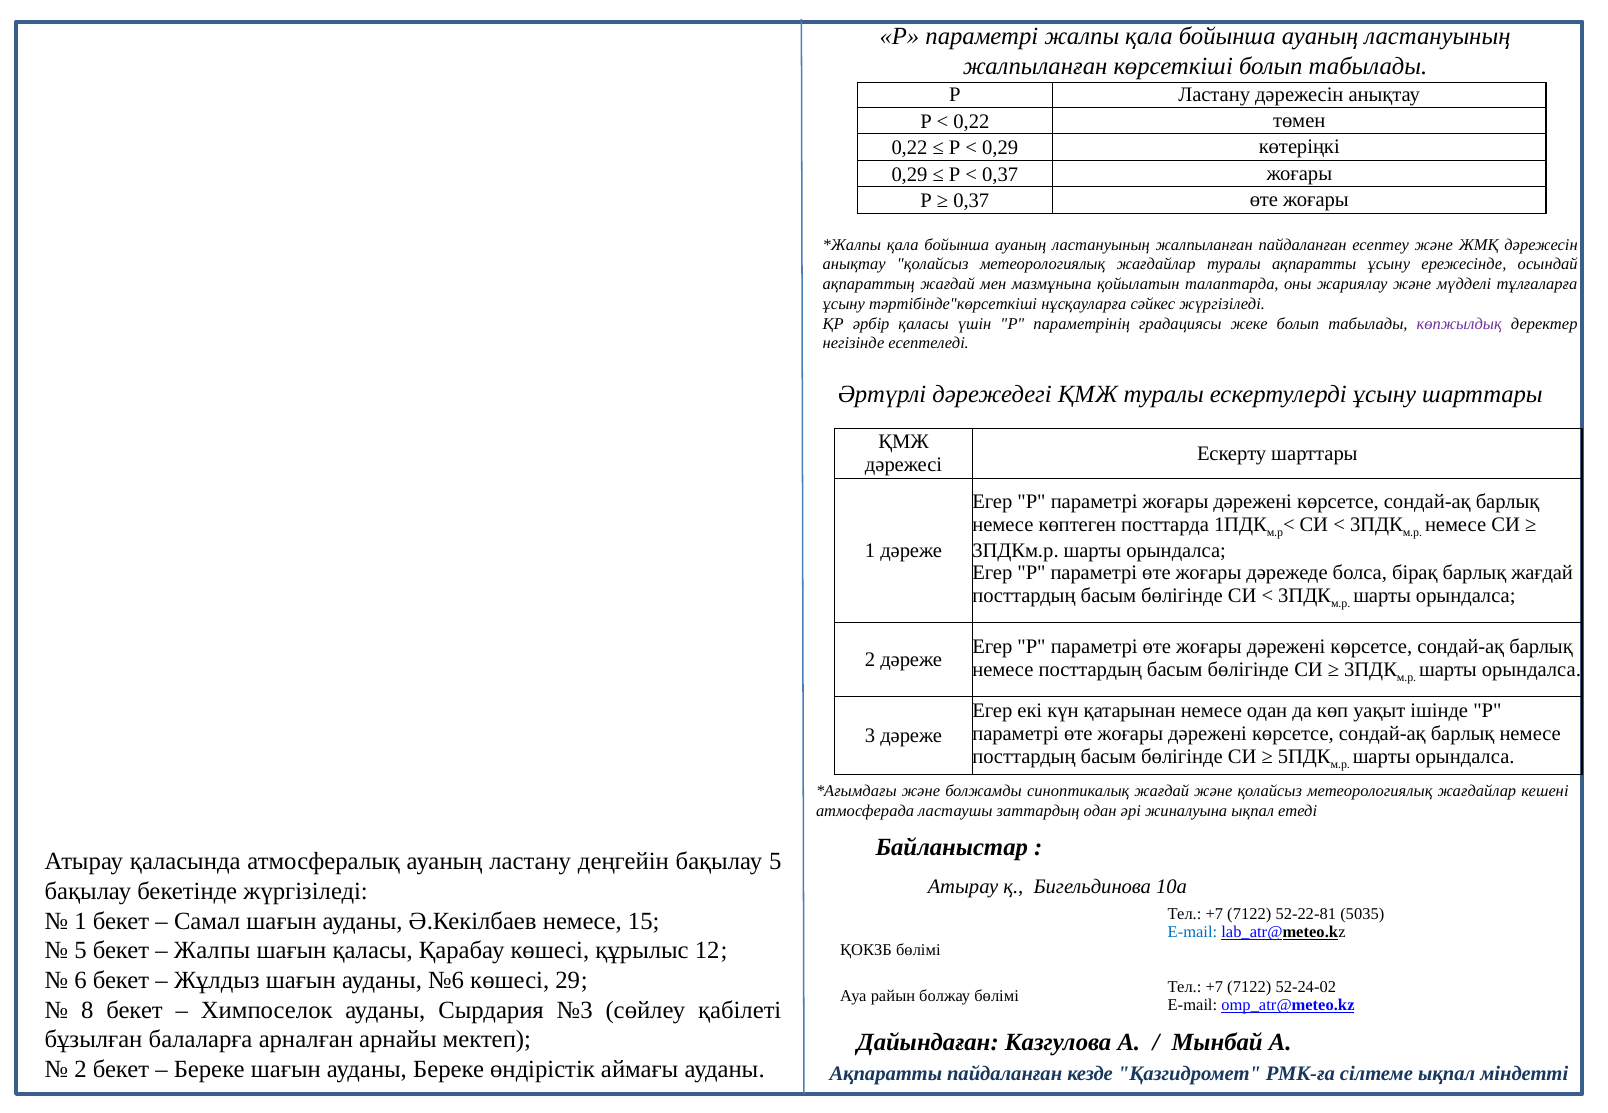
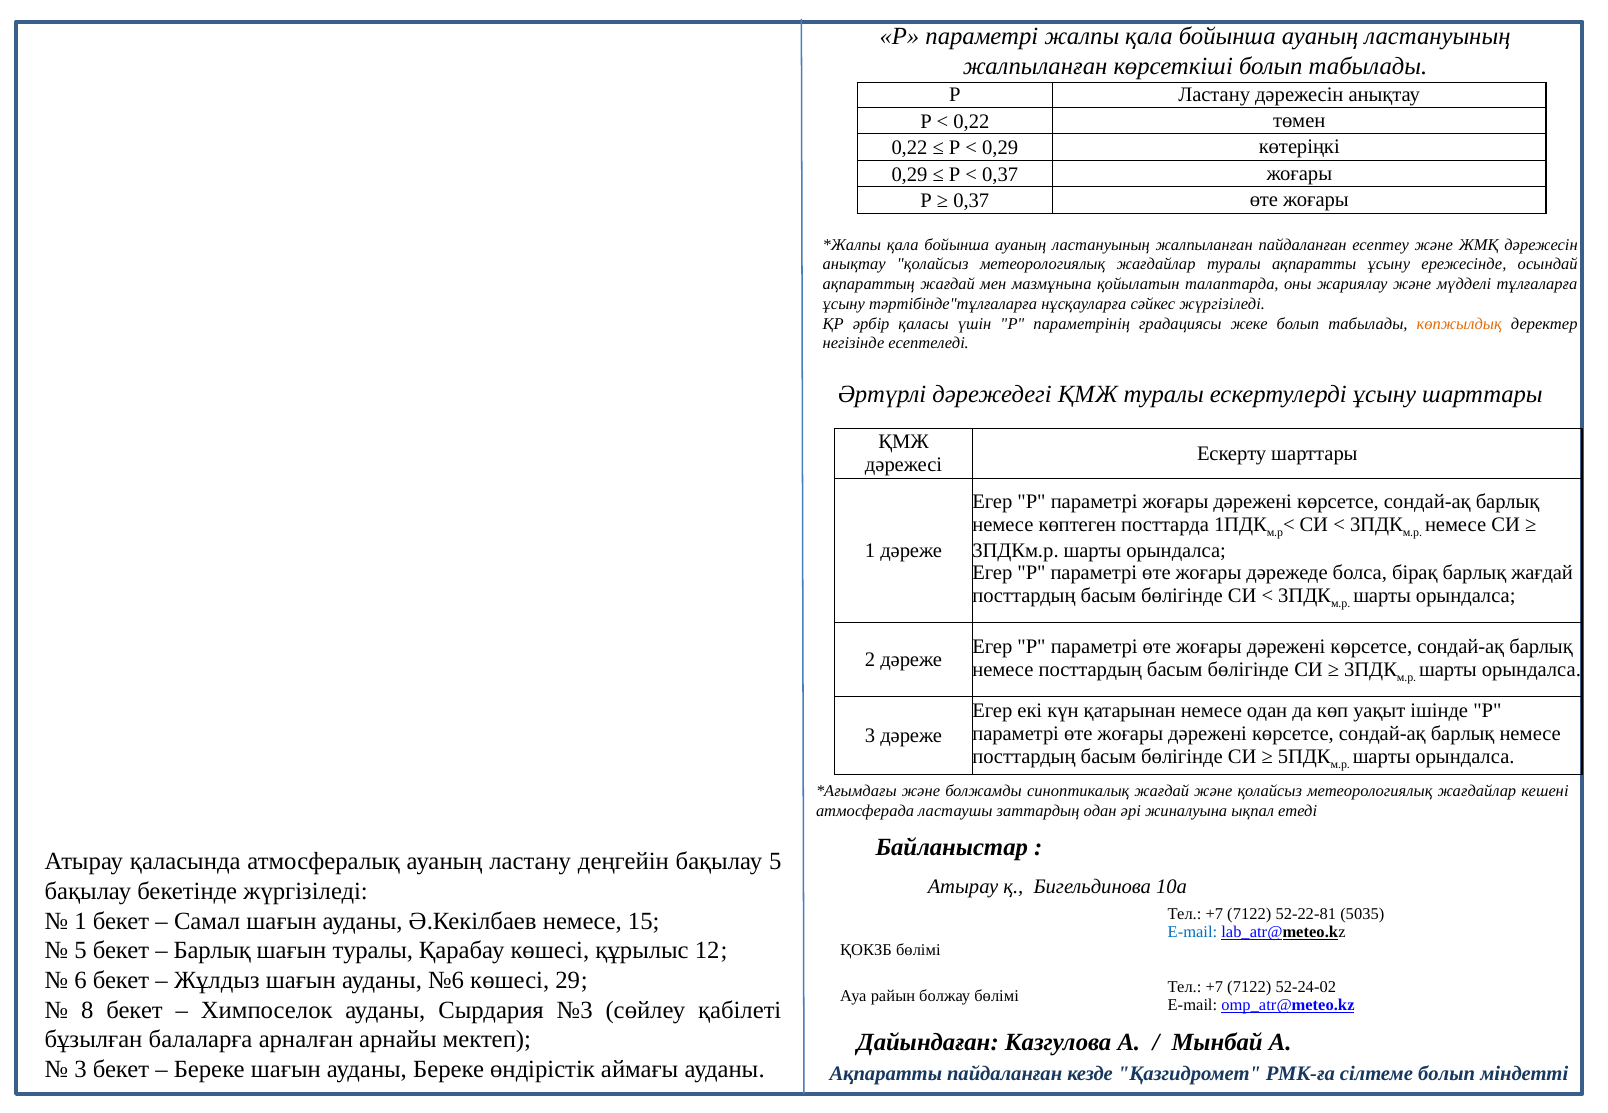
тәртібінде"көрсеткіші: тәртібінде"көрсеткіші -> тәртібінде"тұлғаларға (953, 304)
көпжылдық colour: purple -> orange (1459, 324)
Жалпы: Жалпы -> Барлық (212, 951)
шағын қаласы: қаласы -> туралы (373, 951)
2: 2 -> 3 (81, 1070)
сілтеме ықпал: ықпал -> болып (1447, 1074)
